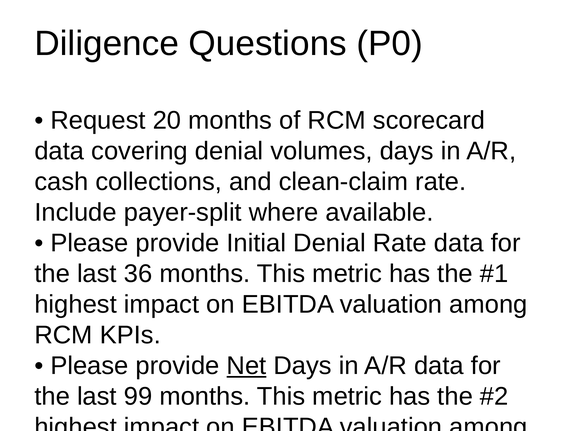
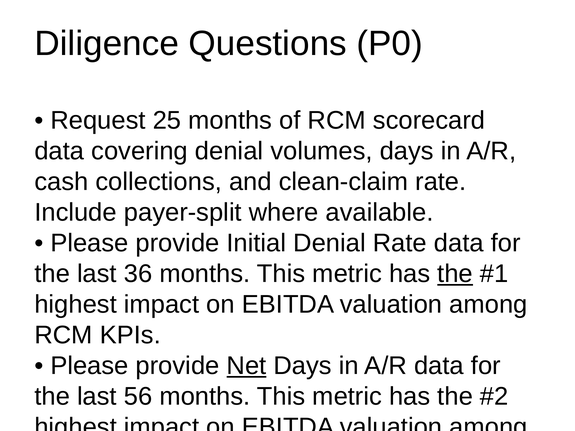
20: 20 -> 25 (167, 121)
the underline: none -> present (455, 274)
99: 99 -> 56 (138, 397)
